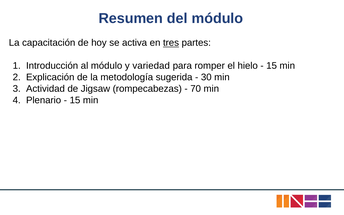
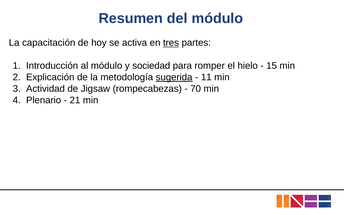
variedad: variedad -> sociedad (151, 66)
sugerida underline: none -> present (174, 77)
30: 30 -> 11 (206, 77)
15: 15 -> 21 (75, 100)
